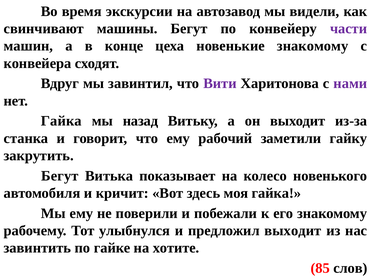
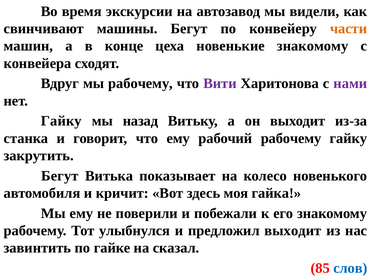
части colour: purple -> orange (349, 29)
мы завинтил: завинтил -> рабочему (141, 84)
Гайка: Гайка -> Гайку (61, 121)
рабочий заметили: заметили -> рабочему (291, 138)
хотите: хотите -> сказал (176, 248)
слов colour: black -> blue (350, 268)
